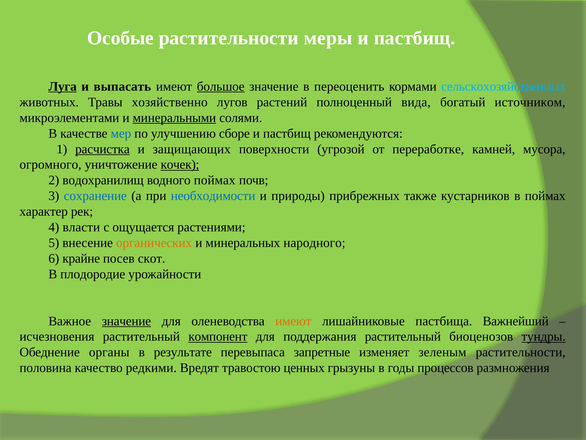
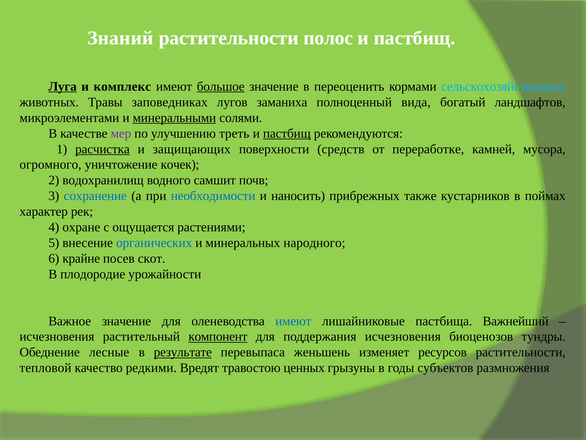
Особые: Особые -> Знаний (120, 38)
меры: меры -> полос (328, 38)
выпасать: выпасать -> комплекс (122, 86)
хозяйственно: хозяйственно -> заповедниках (170, 102)
растений: растений -> заманиха (282, 102)
источником: источником -> ландшафтов (530, 102)
мер colour: blue -> purple (121, 133)
сборе: сборе -> треть (234, 133)
пастбищ underline: none -> present (287, 133)
угрозой: угрозой -> средств (341, 149)
кочек underline: present -> none (180, 164)
водного поймах: поймах -> самшит (215, 180)
природы: природы -> наносить (298, 196)
власти: власти -> охране (81, 227)
органических colour: orange -> blue (154, 243)
значение underline: present -> none (126, 321)
имеют colour: orange -> blue (293, 321)
поддержания растительный: растительный -> исчезновения (403, 336)
тундры underline: present -> none (544, 336)
органы: органы -> лесные (109, 352)
результате underline: none -> present (183, 352)
запретные: запретные -> женьшень (322, 352)
зеленым: зеленым -> ресурсов (443, 352)
половина: половина -> тепловой (45, 368)
процессов: процессов -> субъектов (445, 368)
